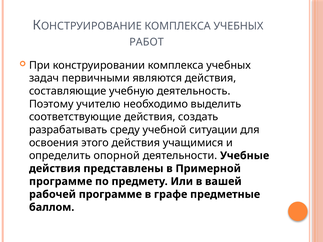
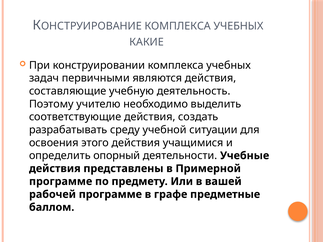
РАБОТ: РАБОТ -> КАКИЕ (147, 42)
опорной: опорной -> опорный (117, 156)
